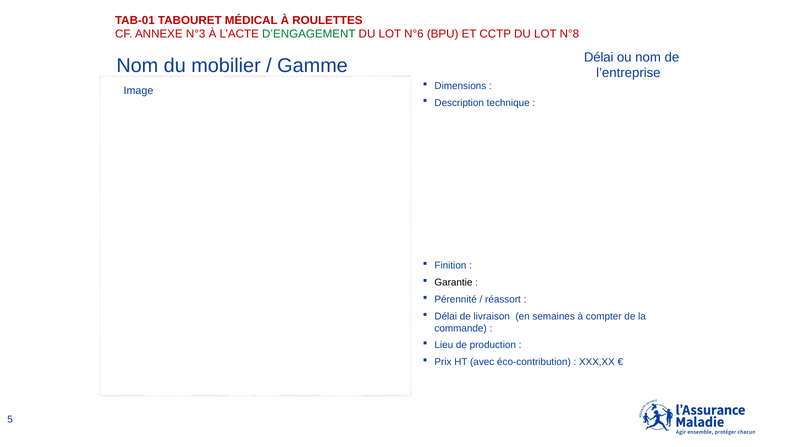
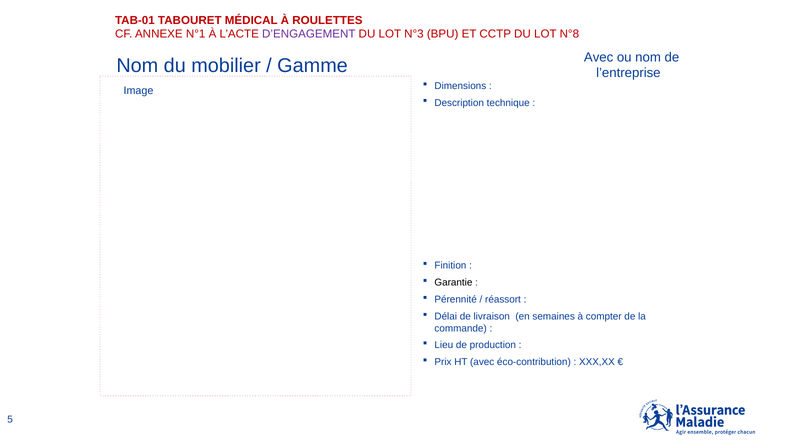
N°3: N°3 -> N°1 (196, 34)
D’ENGAGEMENT colour: green -> purple (309, 34)
N°6: N°6 -> N°3 (414, 34)
Gamme Délai: Délai -> Avec (599, 57)
